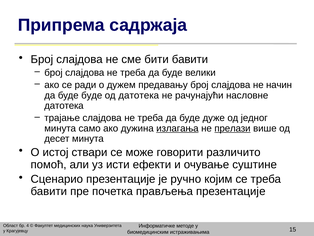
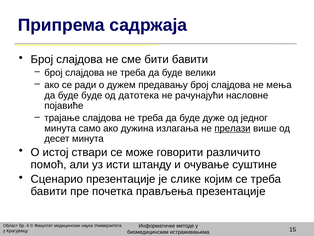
начин: начин -> мења (279, 85)
датотека: датотека -> појавиће (64, 106)
излагања underline: present -> none (177, 128)
ефекти: ефекти -> штанду (152, 164)
ручно: ручно -> слике (186, 179)
